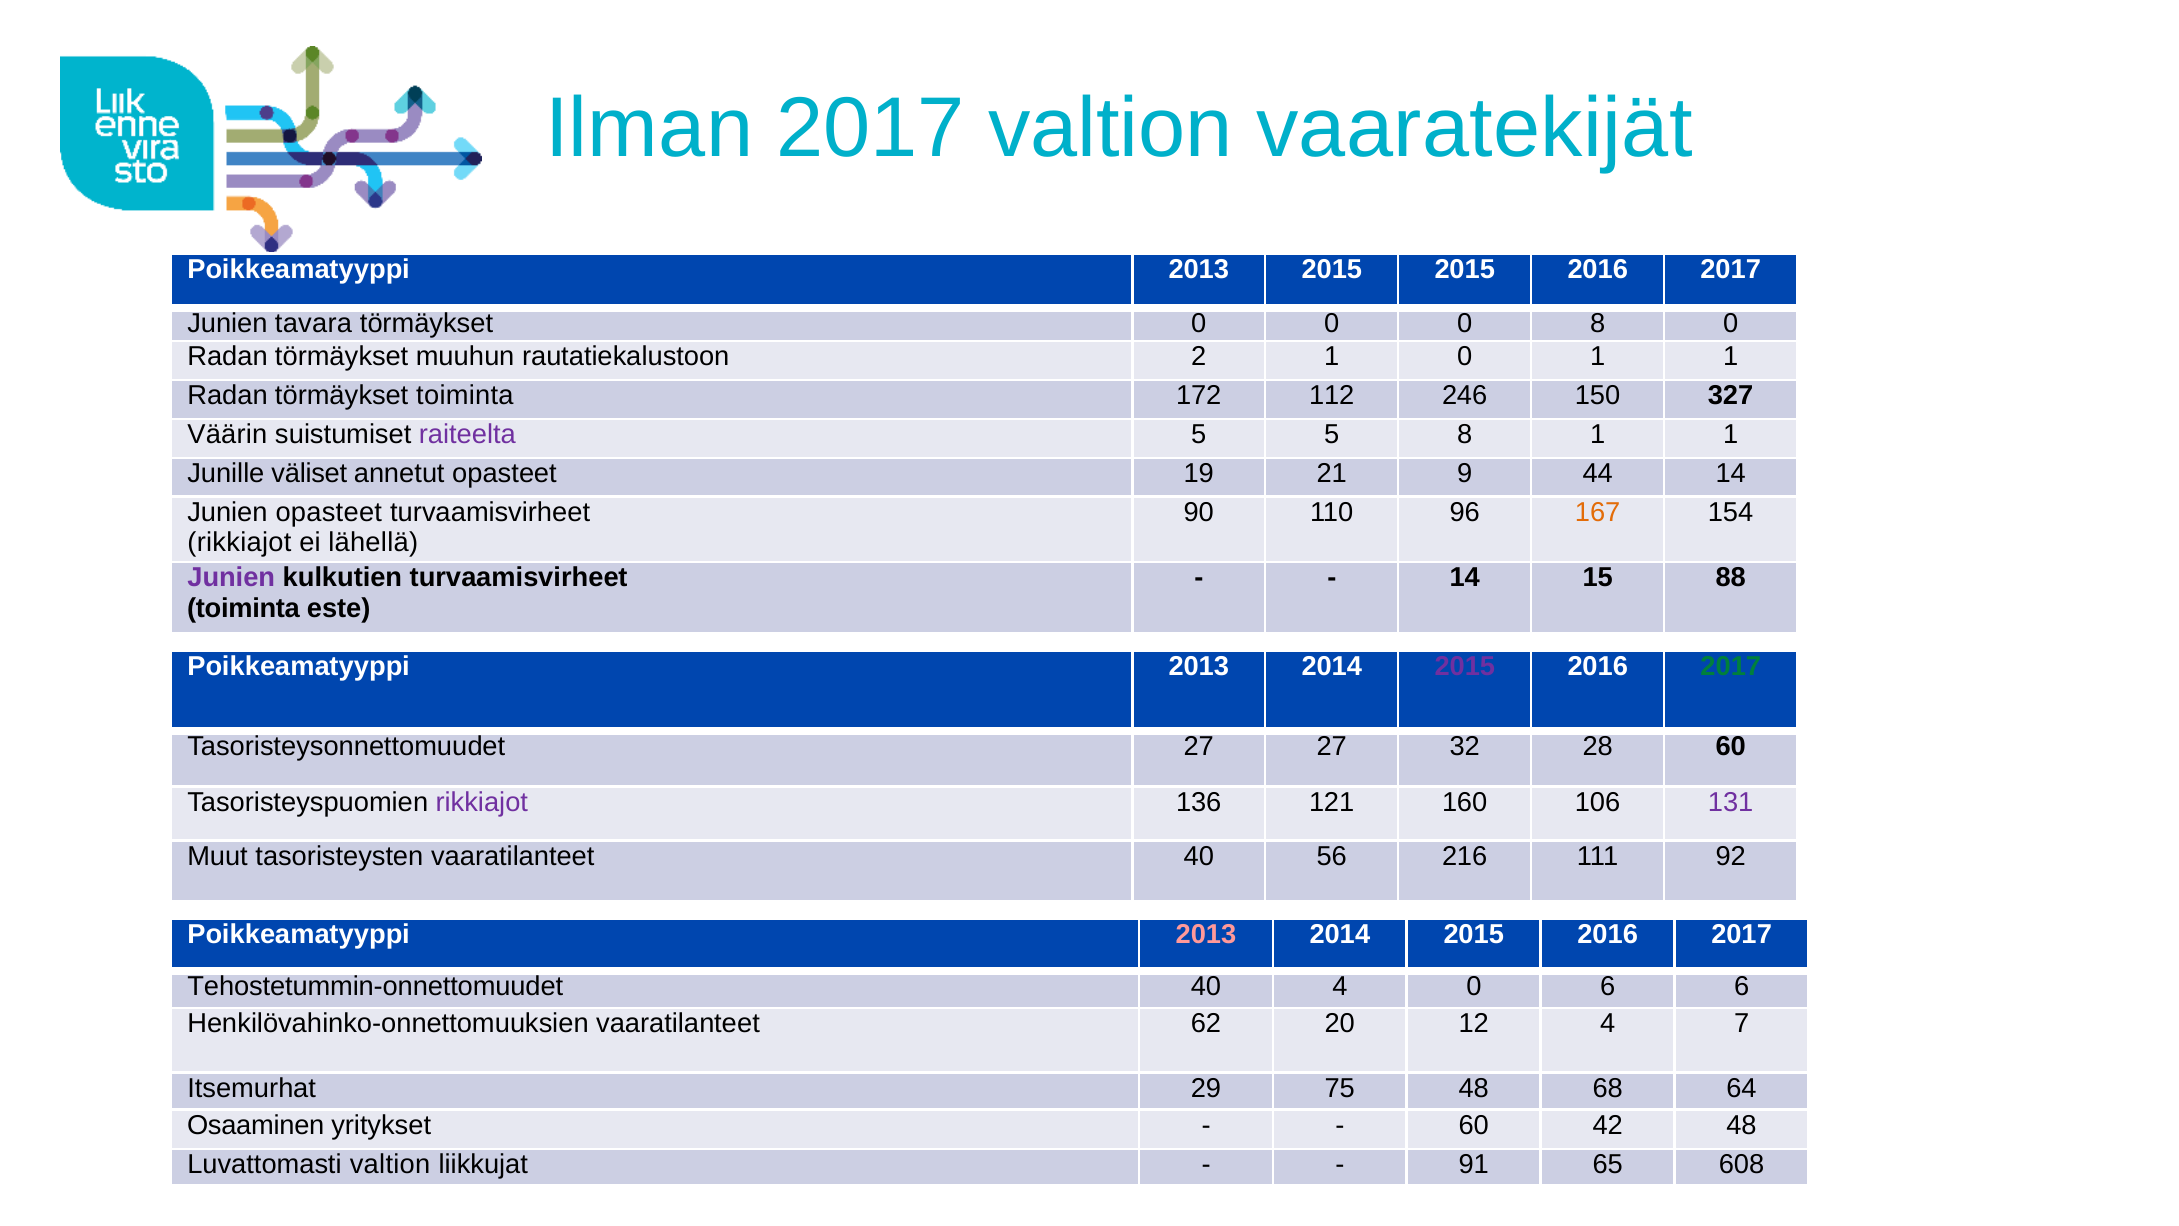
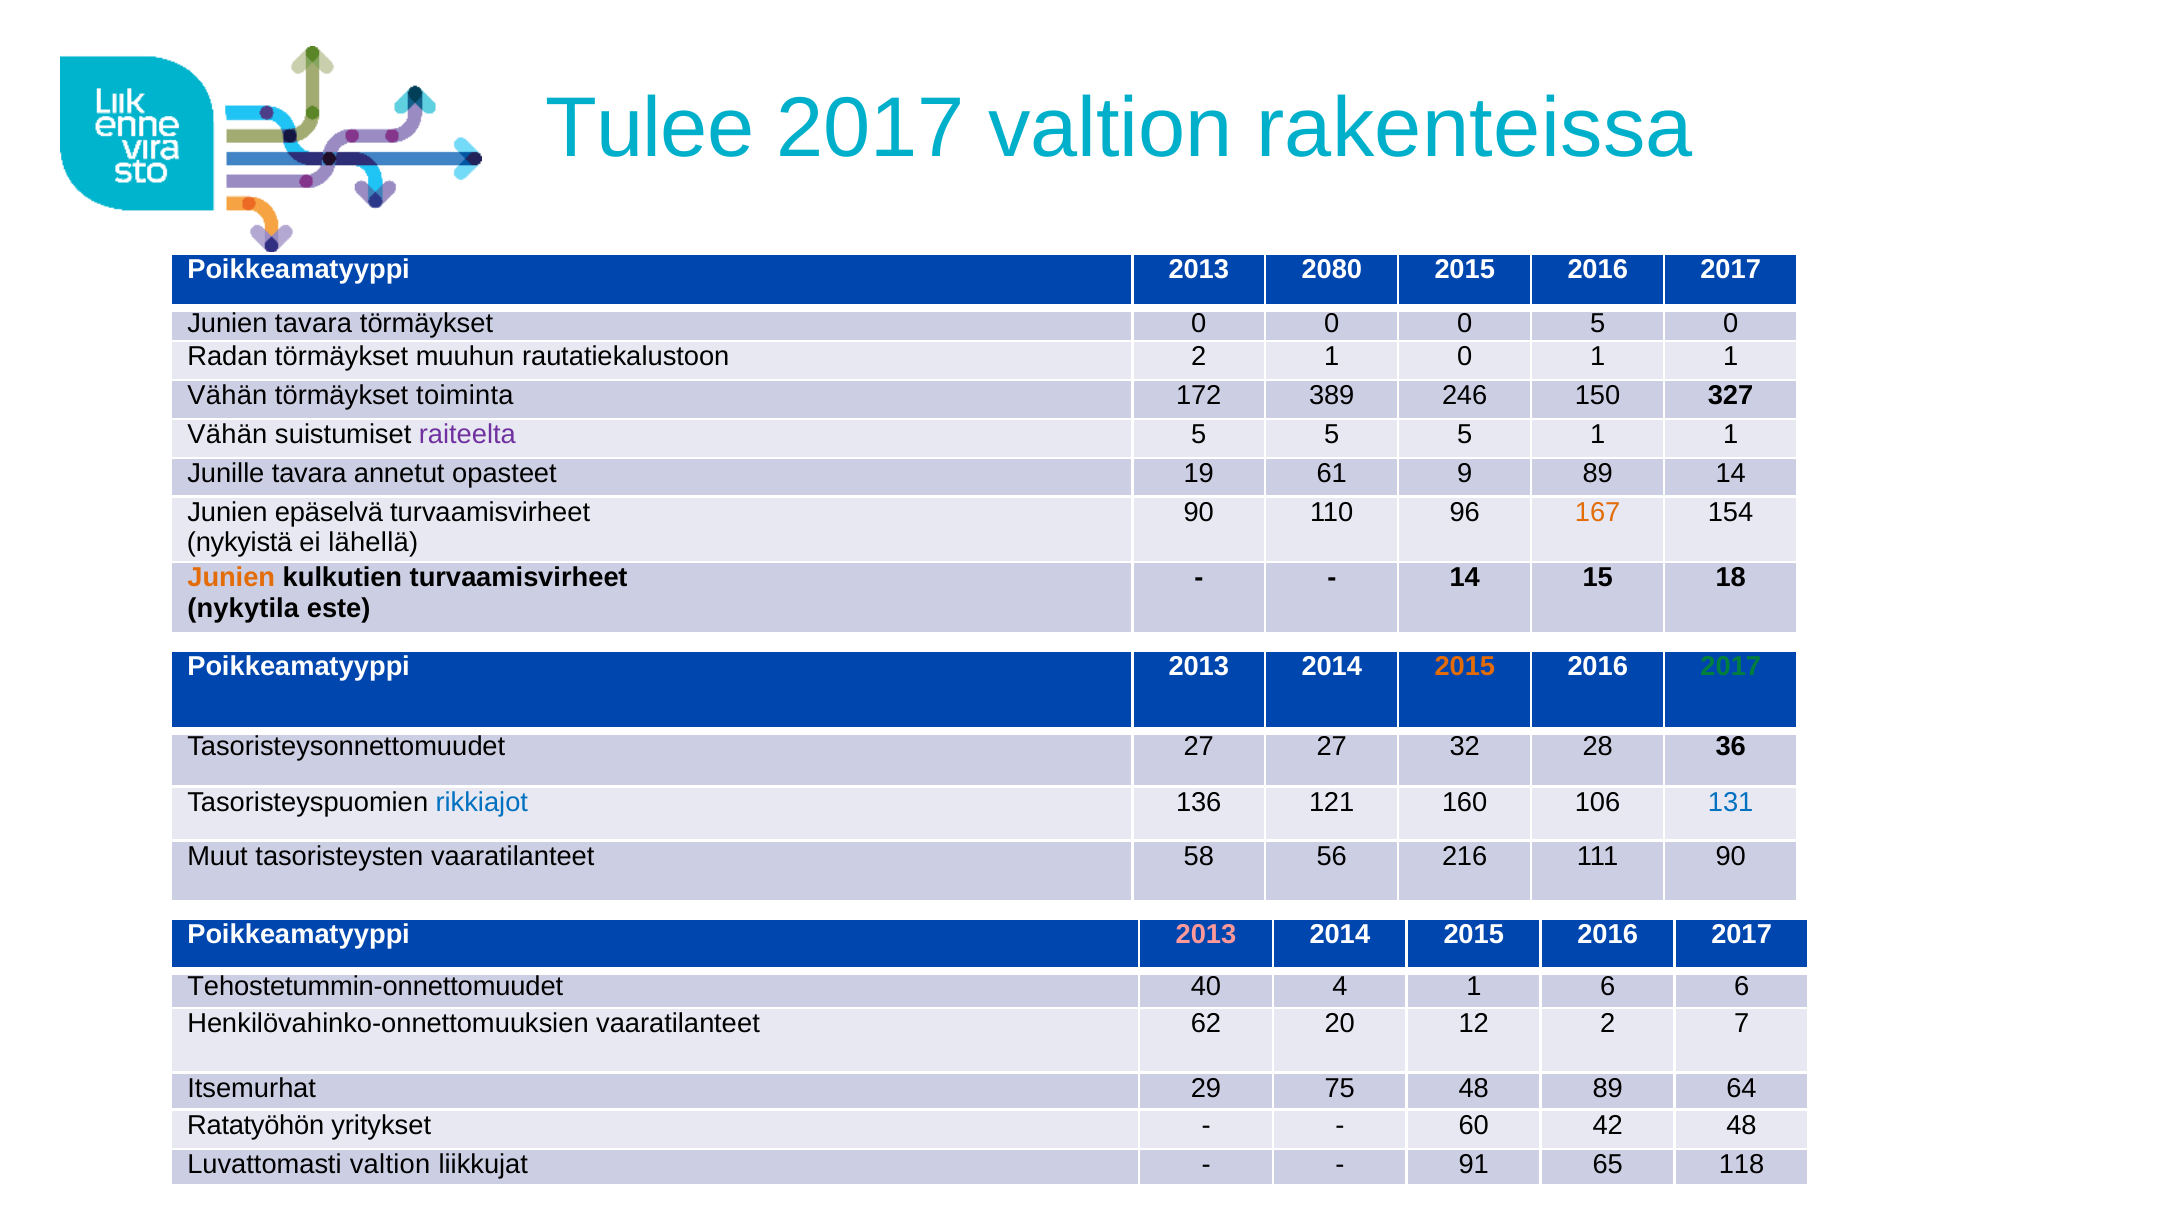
Ilman: Ilman -> Tulee (650, 129)
vaaratekijät: vaaratekijät -> rakenteissa (1474, 129)
2013 2015: 2015 -> 2080 (1332, 269)
0 8: 8 -> 5 (1598, 324)
Radan: Radan -> Vähän (227, 395)
112: 112 -> 389 (1332, 395)
Väärin: Väärin -> Vähän (227, 435)
5 5 8: 8 -> 5 (1465, 435)
Junille väliset: väliset -> tavara (309, 474)
21: 21 -> 61 (1332, 474)
9 44: 44 -> 89 (1598, 474)
Junien opasteet: opasteet -> epäselvä (329, 512)
rikkiajot: rikkiajot -> nykyistä (240, 543)
Junien colour: purple -> orange (231, 578)
88: 88 -> 18 (1731, 578)
toiminta: toiminta -> nykytila (243, 608)
2015 colour: purple -> orange (1465, 666)
28 60: 60 -> 36 (1731, 746)
rikkiajot colour: purple -> blue (482, 802)
131 colour: purple -> blue (1731, 802)
vaaratilanteet 40: 40 -> 58 (1199, 856)
111 92: 92 -> 90 (1731, 856)
4 0: 0 -> 1 (1474, 986)
12 4: 4 -> 2 (1608, 1023)
48 68: 68 -> 89 (1608, 1088)
Osaaminen: Osaaminen -> Ratatyöhön (256, 1125)
608: 608 -> 118 (1742, 1164)
